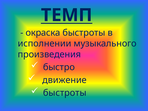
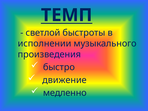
окраска: окраска -> светлой (43, 33)
быстроты: быстроты -> медленно (65, 93)
